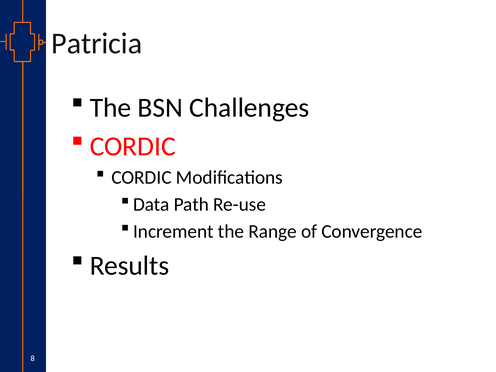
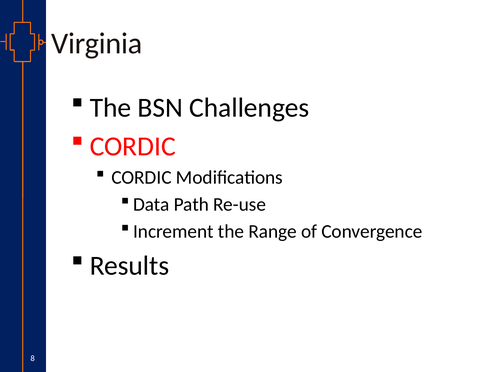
Patricia: Patricia -> Virginia (97, 43)
